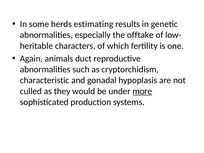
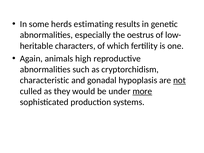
offtake: offtake -> oestrus (140, 35)
duct: duct -> high (83, 59)
not underline: none -> present (180, 80)
